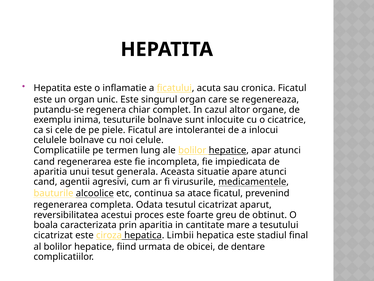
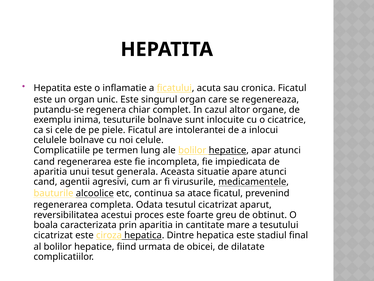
Limbii: Limbii -> Dintre (180, 235)
dentare: dentare -> dilatate (248, 246)
